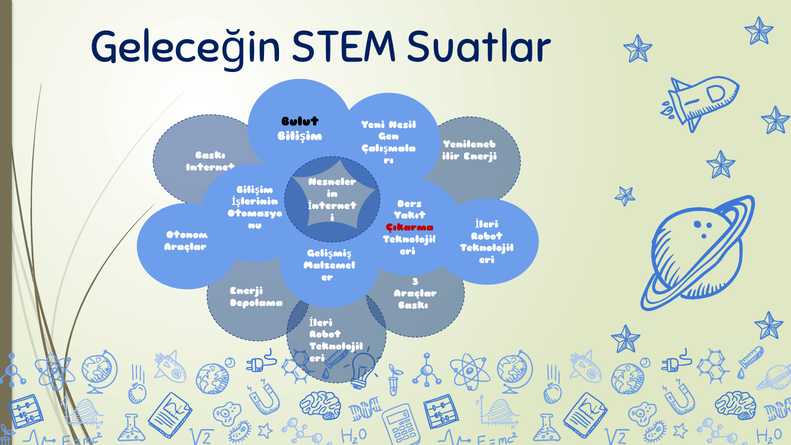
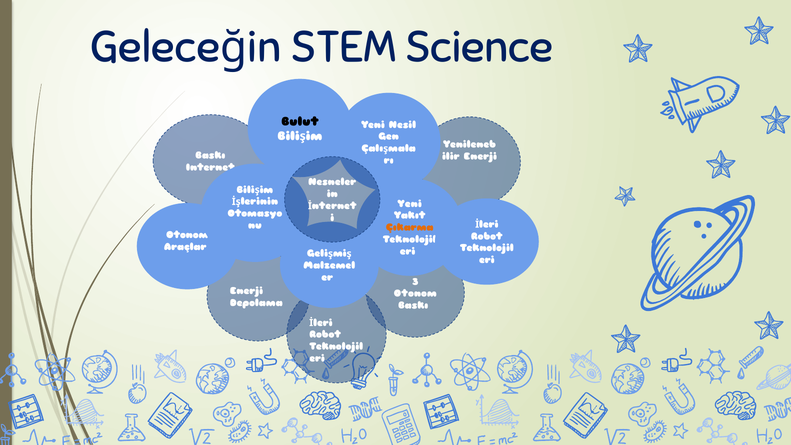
Suatlar: Suatlar -> Science (479, 47)
Ders: Ders -> Yeni (410, 204)
Çıkarma colour: red -> orange (410, 228)
Araçlar: Araçlar -> Otonom (415, 294)
